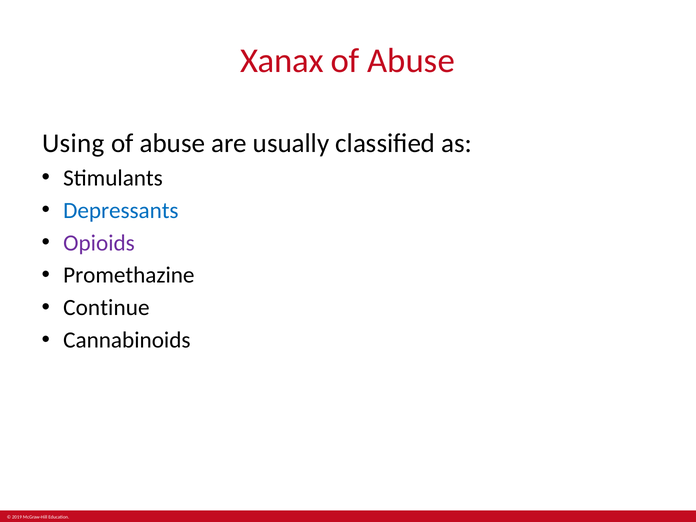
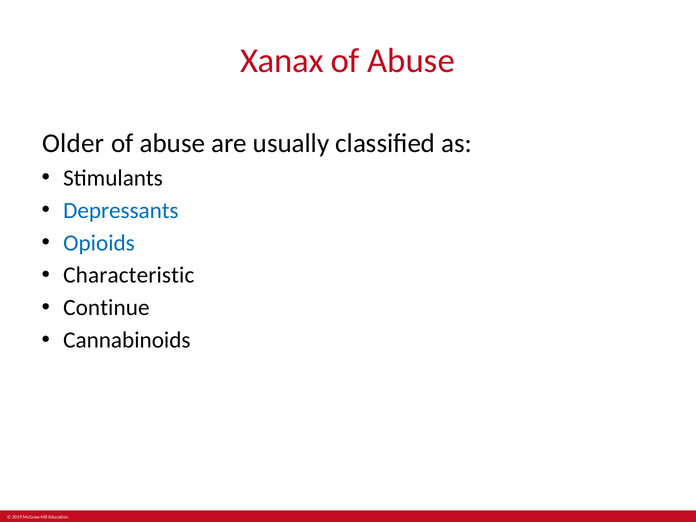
Using: Using -> Older (73, 143)
Opioids colour: purple -> blue (99, 243)
Promethazine: Promethazine -> Characteristic (129, 275)
